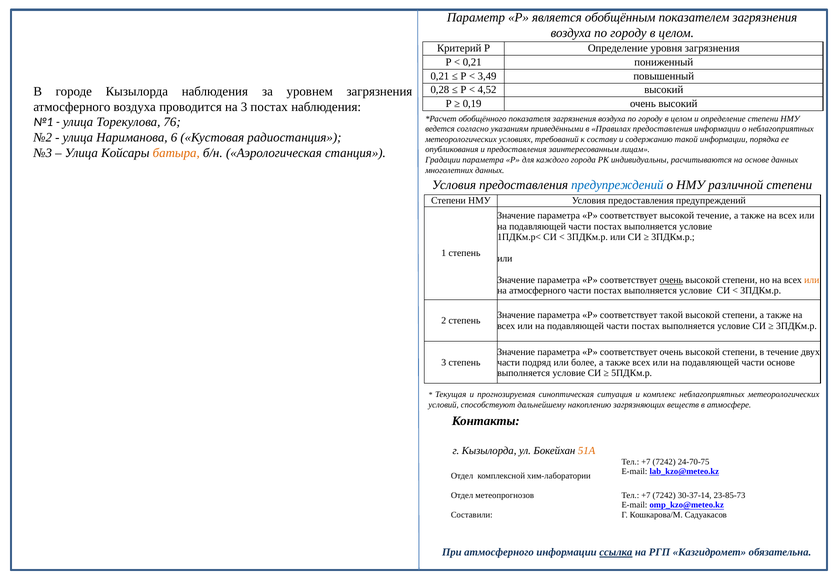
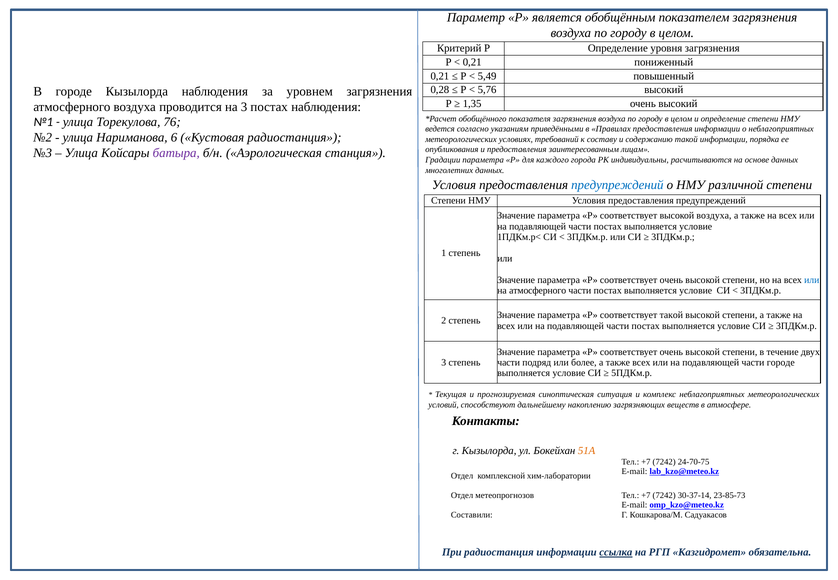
3,49: 3,49 -> 5,49 (487, 76)
4,52: 4,52 -> 5,76 (487, 90)
0,19: 0,19 -> 1,35 (472, 104)
батыра colour: orange -> purple (176, 153)
высокой течение: течение -> воздуха (714, 216)
очень underline: present -> none (671, 280)
или colour: orange -> blue (812, 280)
части основе: основе -> городе (781, 363)
При атмосферного: атмосферного -> радиостанция (499, 552)
